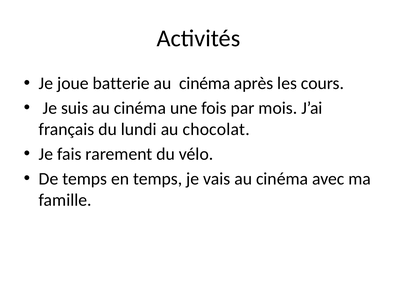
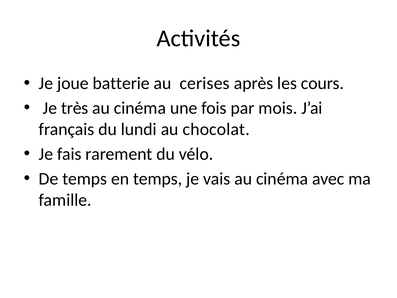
cinéma: cinéma -> cerises (205, 83)
suis: suis -> très (75, 108)
